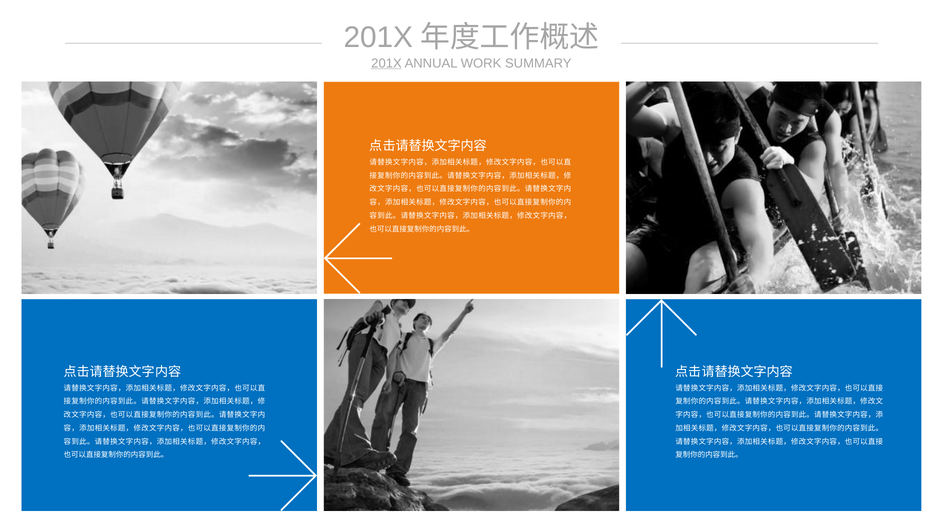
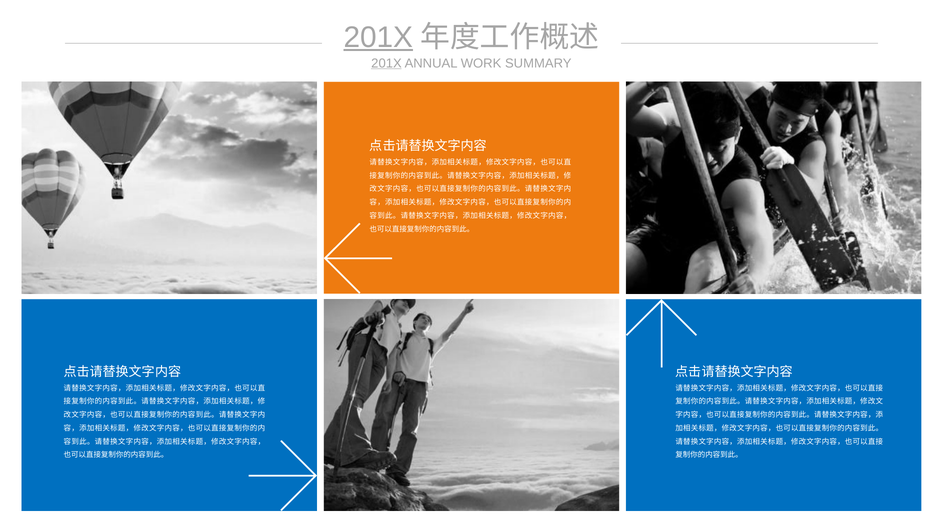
201X underline: none -> present (378, 37)
